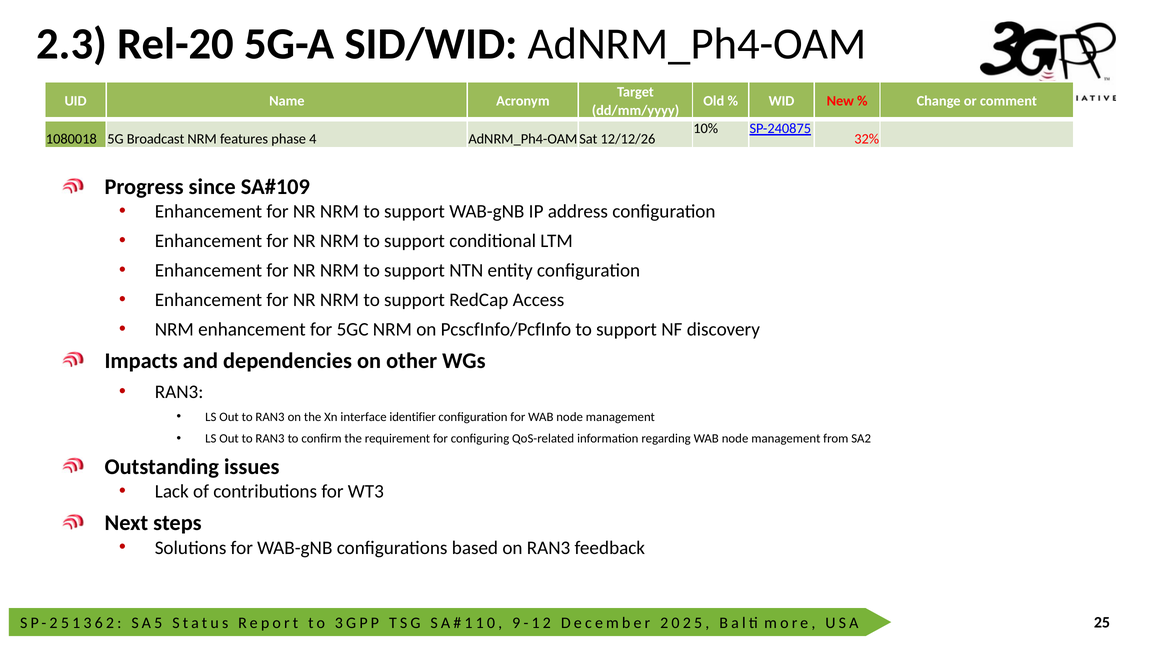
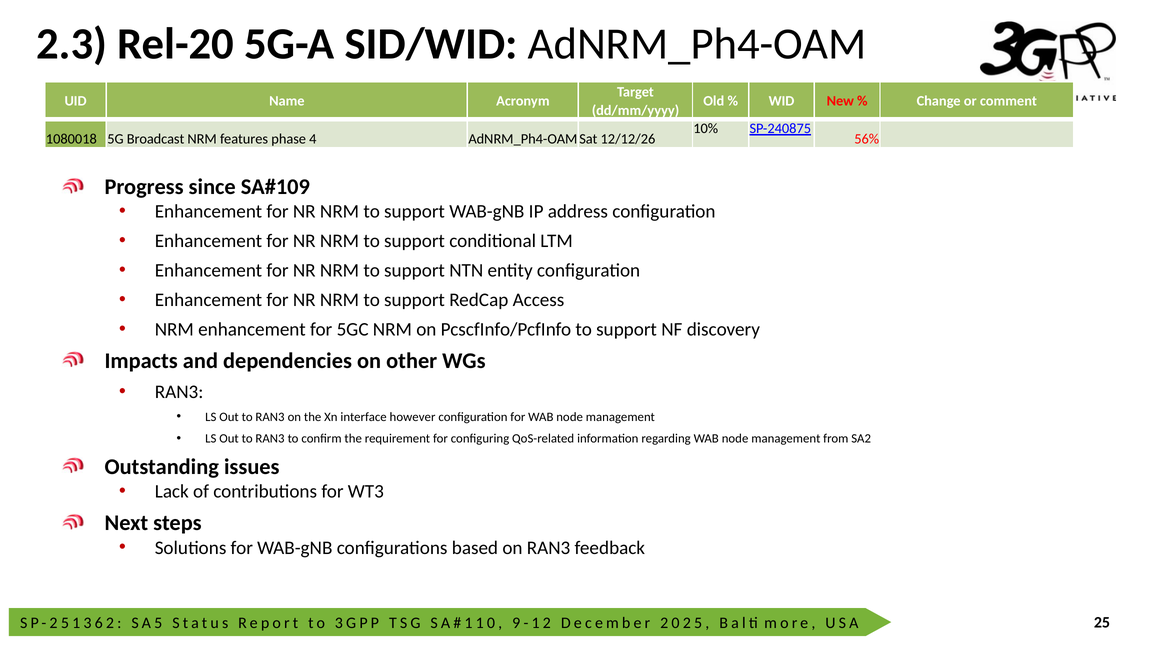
32%: 32% -> 56% (867, 139)
identifier: identifier -> however (413, 417)
